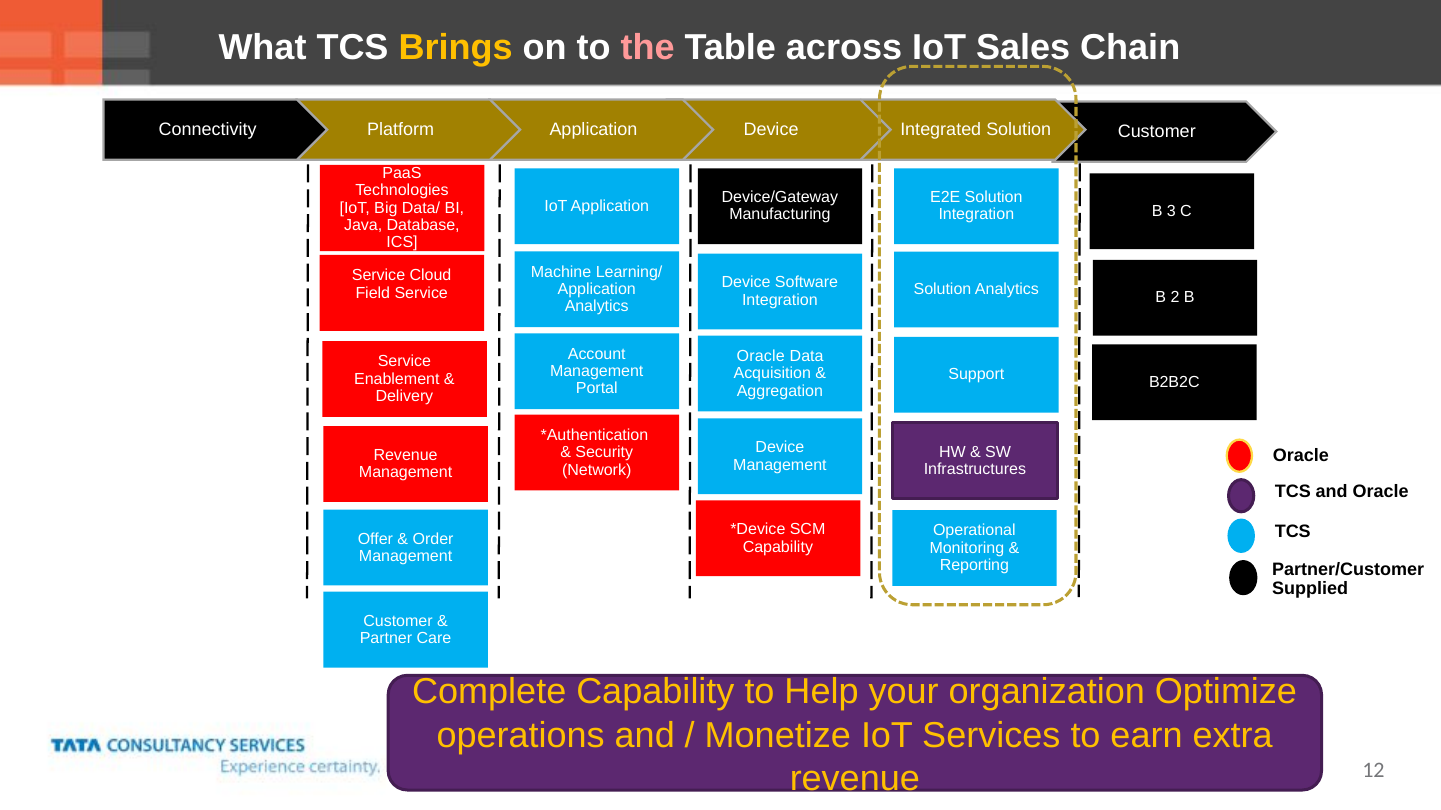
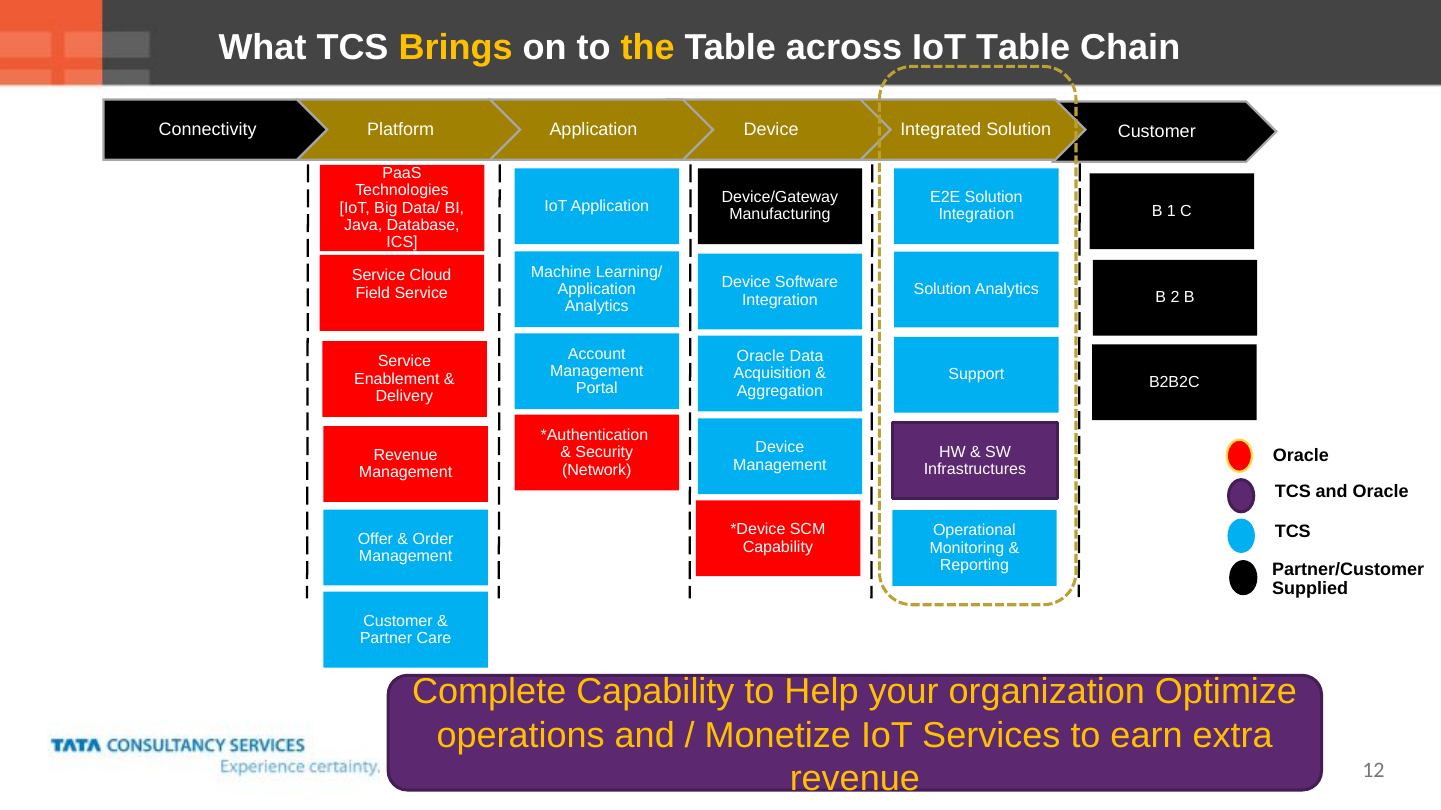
the colour: pink -> yellow (648, 48)
IoT Sales: Sales -> Table (1023, 48)
3: 3 -> 1 (1171, 211)
